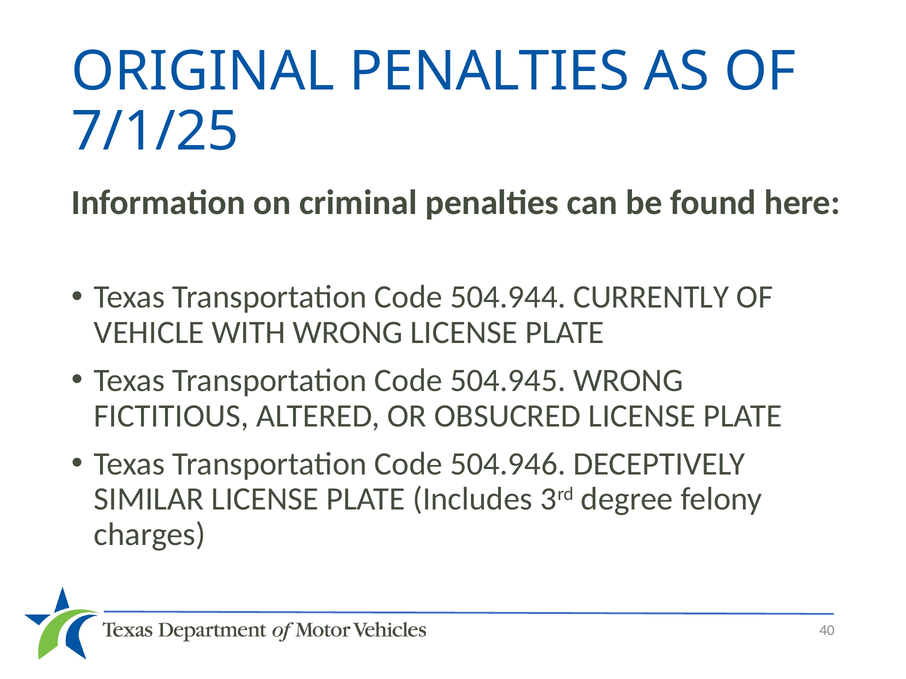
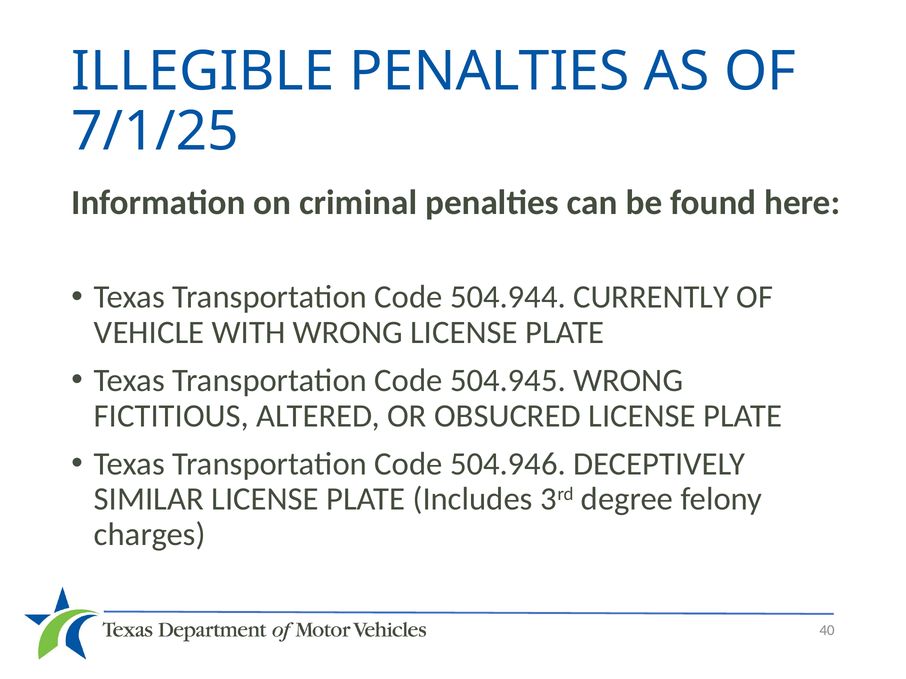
ORIGINAL: ORIGINAL -> ILLEGIBLE (203, 72)
